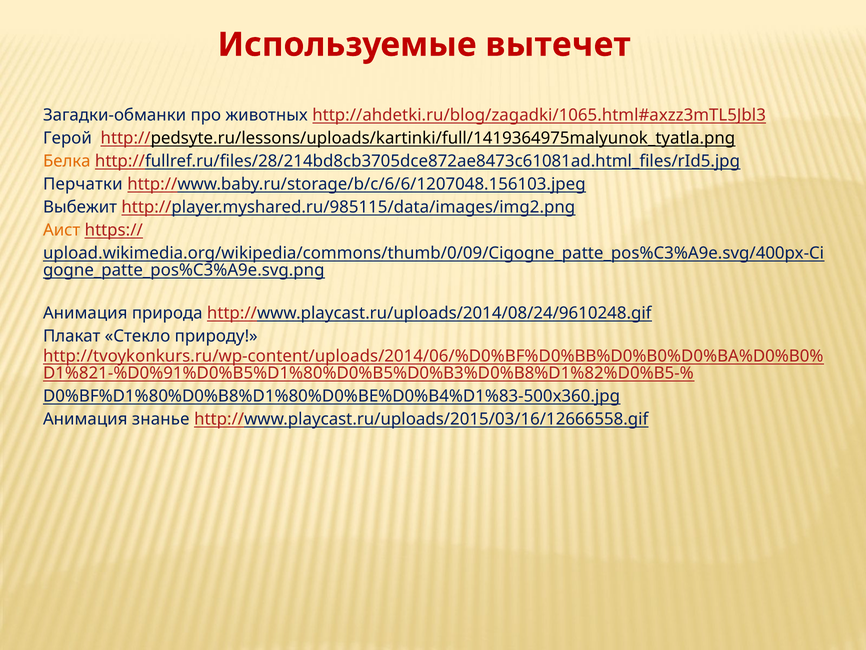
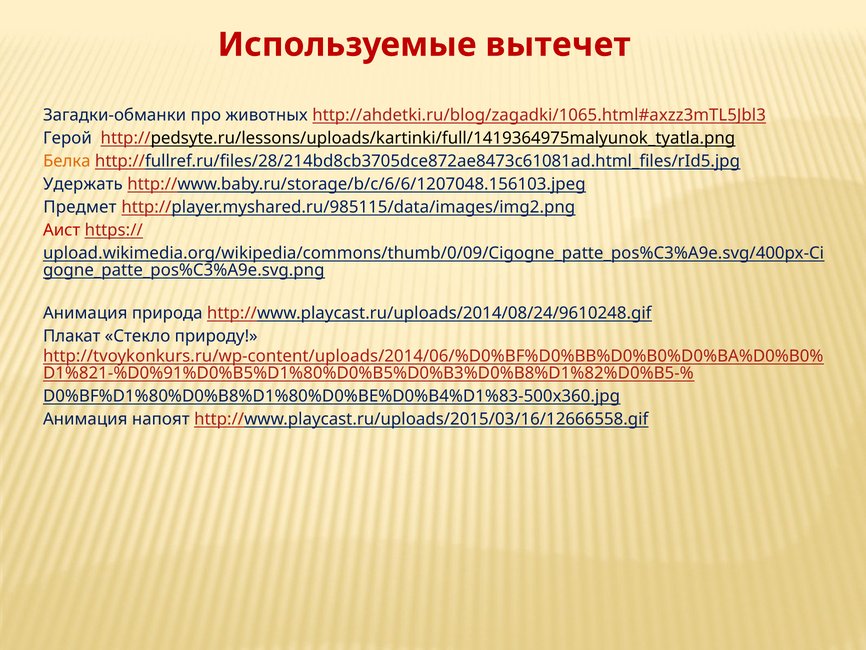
Перчатки: Перчатки -> Удержать (83, 184)
Выбежит: Выбежит -> Предмет (80, 207)
Аист colour: orange -> red (62, 230)
знанье: знанье -> напоят (161, 419)
